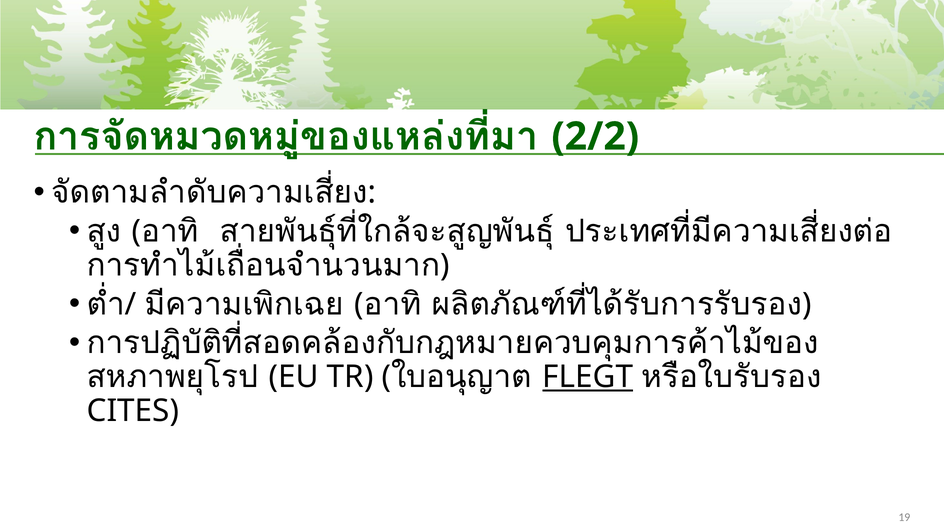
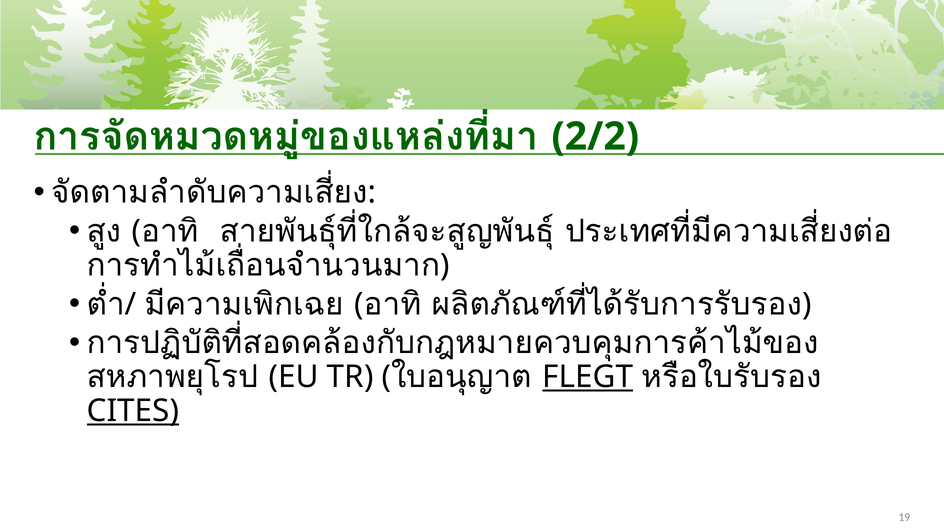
CITES underline: none -> present (133, 411)
